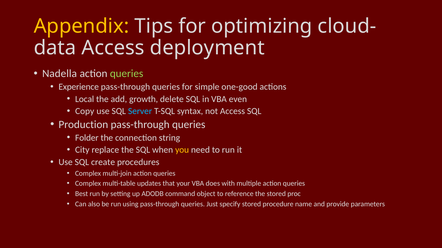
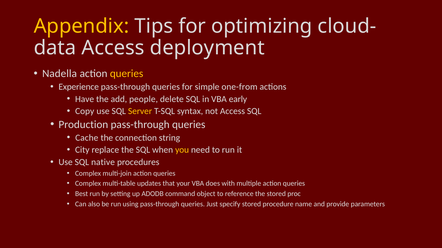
queries colour: light green -> yellow (127, 74)
one-good: one-good -> one-from (239, 87)
Local: Local -> Have (85, 99)
growth: growth -> people (144, 99)
even: even -> early (238, 99)
Server colour: light blue -> yellow (140, 112)
Folder: Folder -> Cache (87, 138)
create: create -> native (103, 162)
